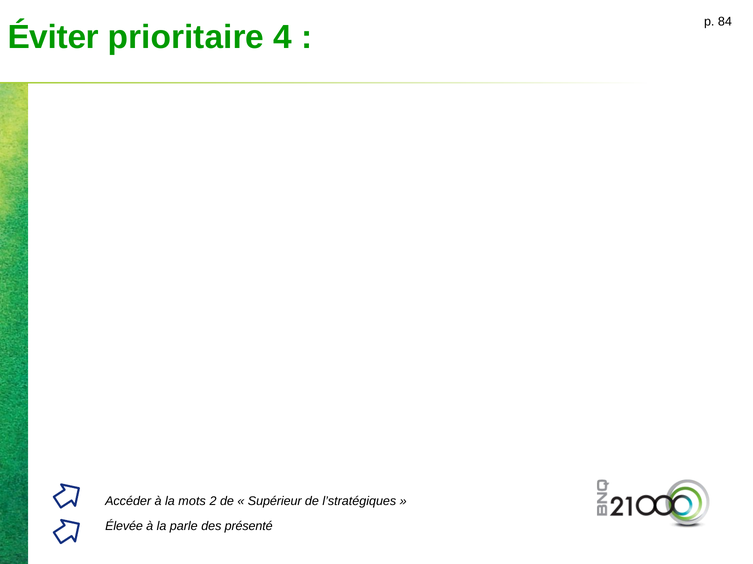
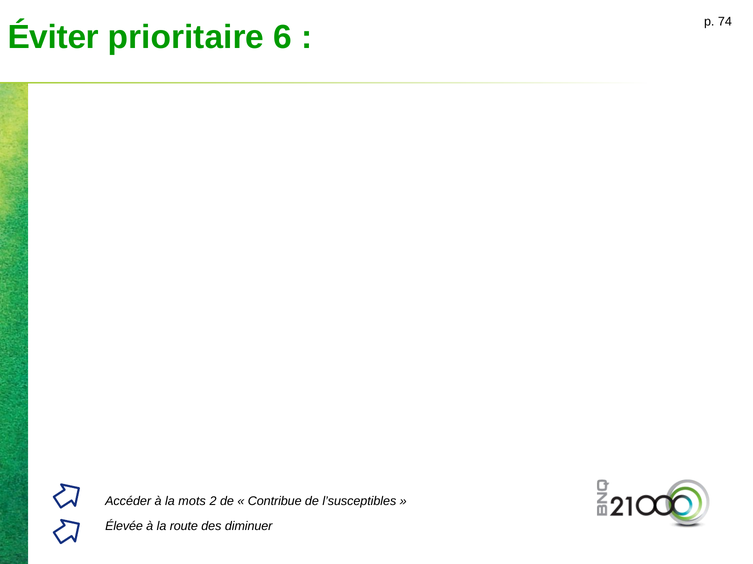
4: 4 -> 6 (283, 37)
84: 84 -> 74 (725, 22)
Supérieur: Supérieur -> Contribue (275, 502)
l’stratégiques: l’stratégiques -> l’susceptibles (359, 502)
parle: parle -> route (184, 527)
présenté: présenté -> diminuer (249, 527)
